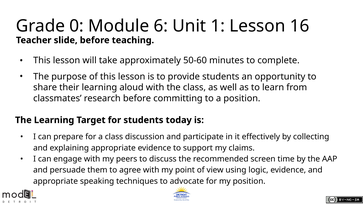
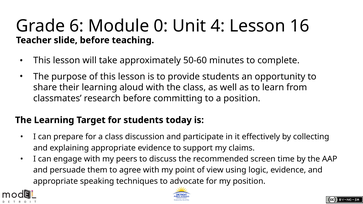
0: 0 -> 6 (77, 26)
6: 6 -> 0 (161, 26)
1: 1 -> 4 (218, 26)
